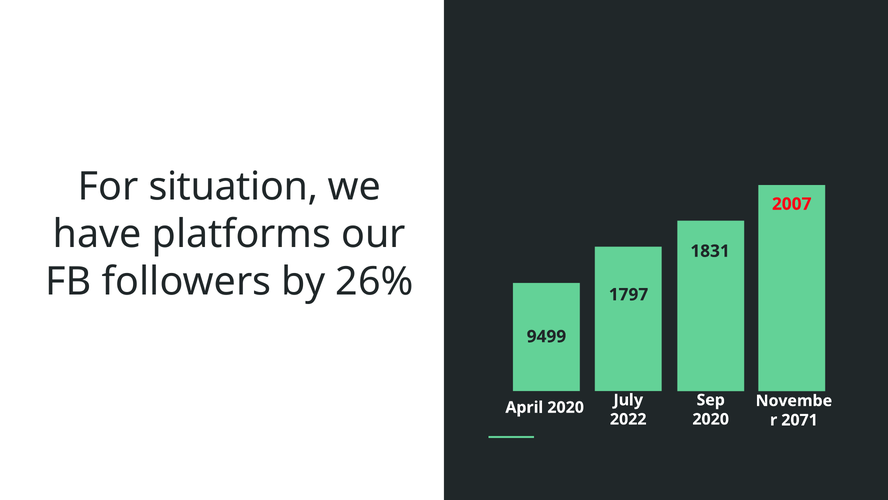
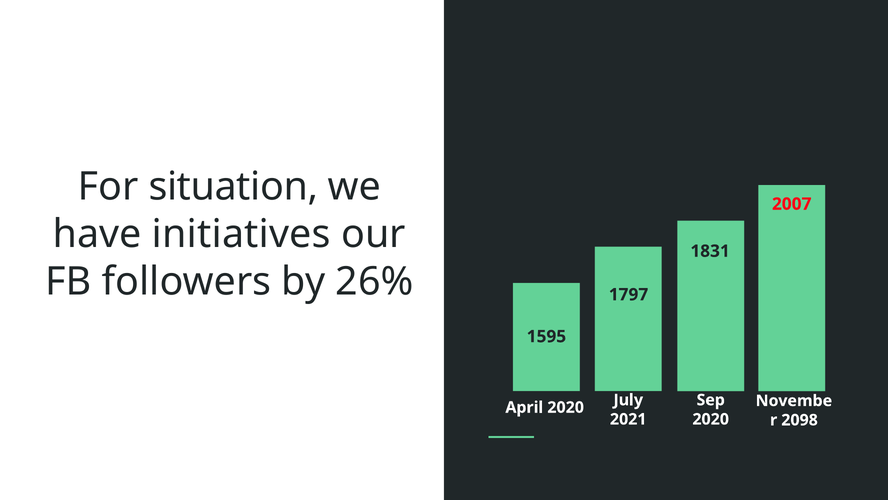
platforms: platforms -> initiatives (241, 234)
9499: 9499 -> 1595 (546, 336)
2022: 2022 -> 2021 (628, 419)
2071: 2071 -> 2098 (800, 420)
